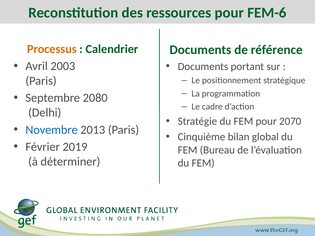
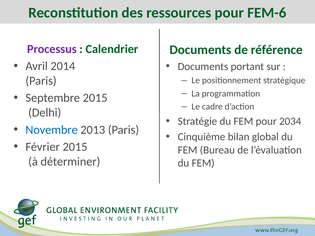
Processus colour: orange -> purple (52, 49)
2003: 2003 -> 2014 (63, 66)
Septembre 2080: 2080 -> 2015 (95, 98)
2070: 2070 -> 2034 (290, 121)
Février 2019: 2019 -> 2015 (75, 147)
